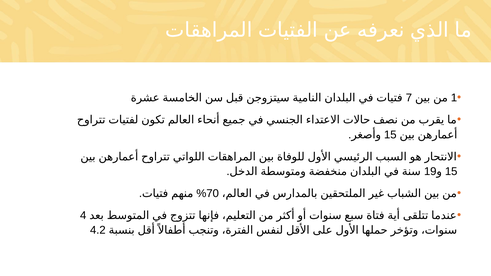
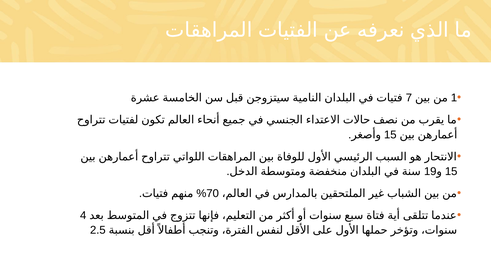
4.2: 4.2 -> 2.5 (98, 230)
